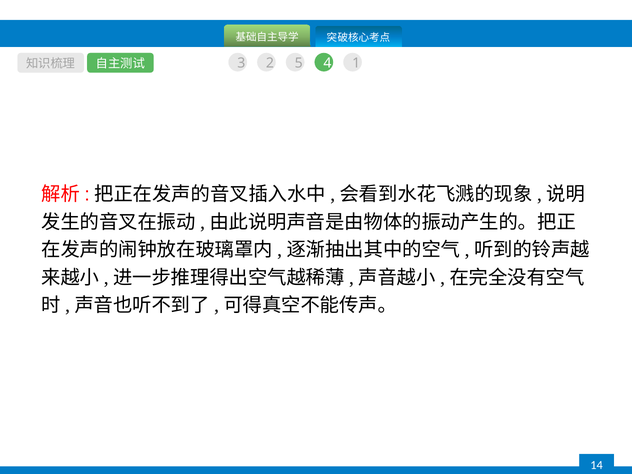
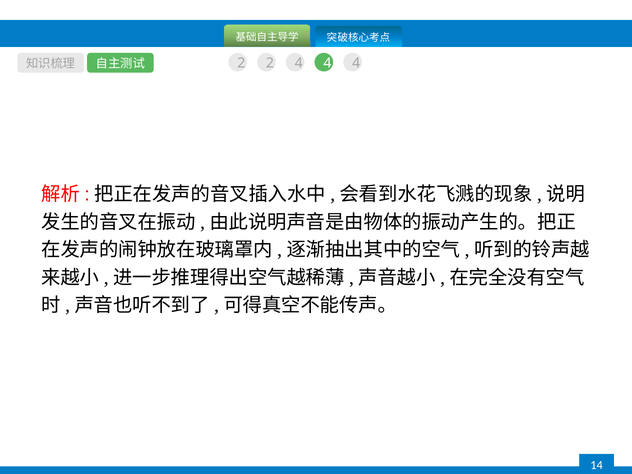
3: 3 -> 2 (241, 63)
2 5: 5 -> 4 (299, 63)
1: 1 -> 4 (356, 63)
